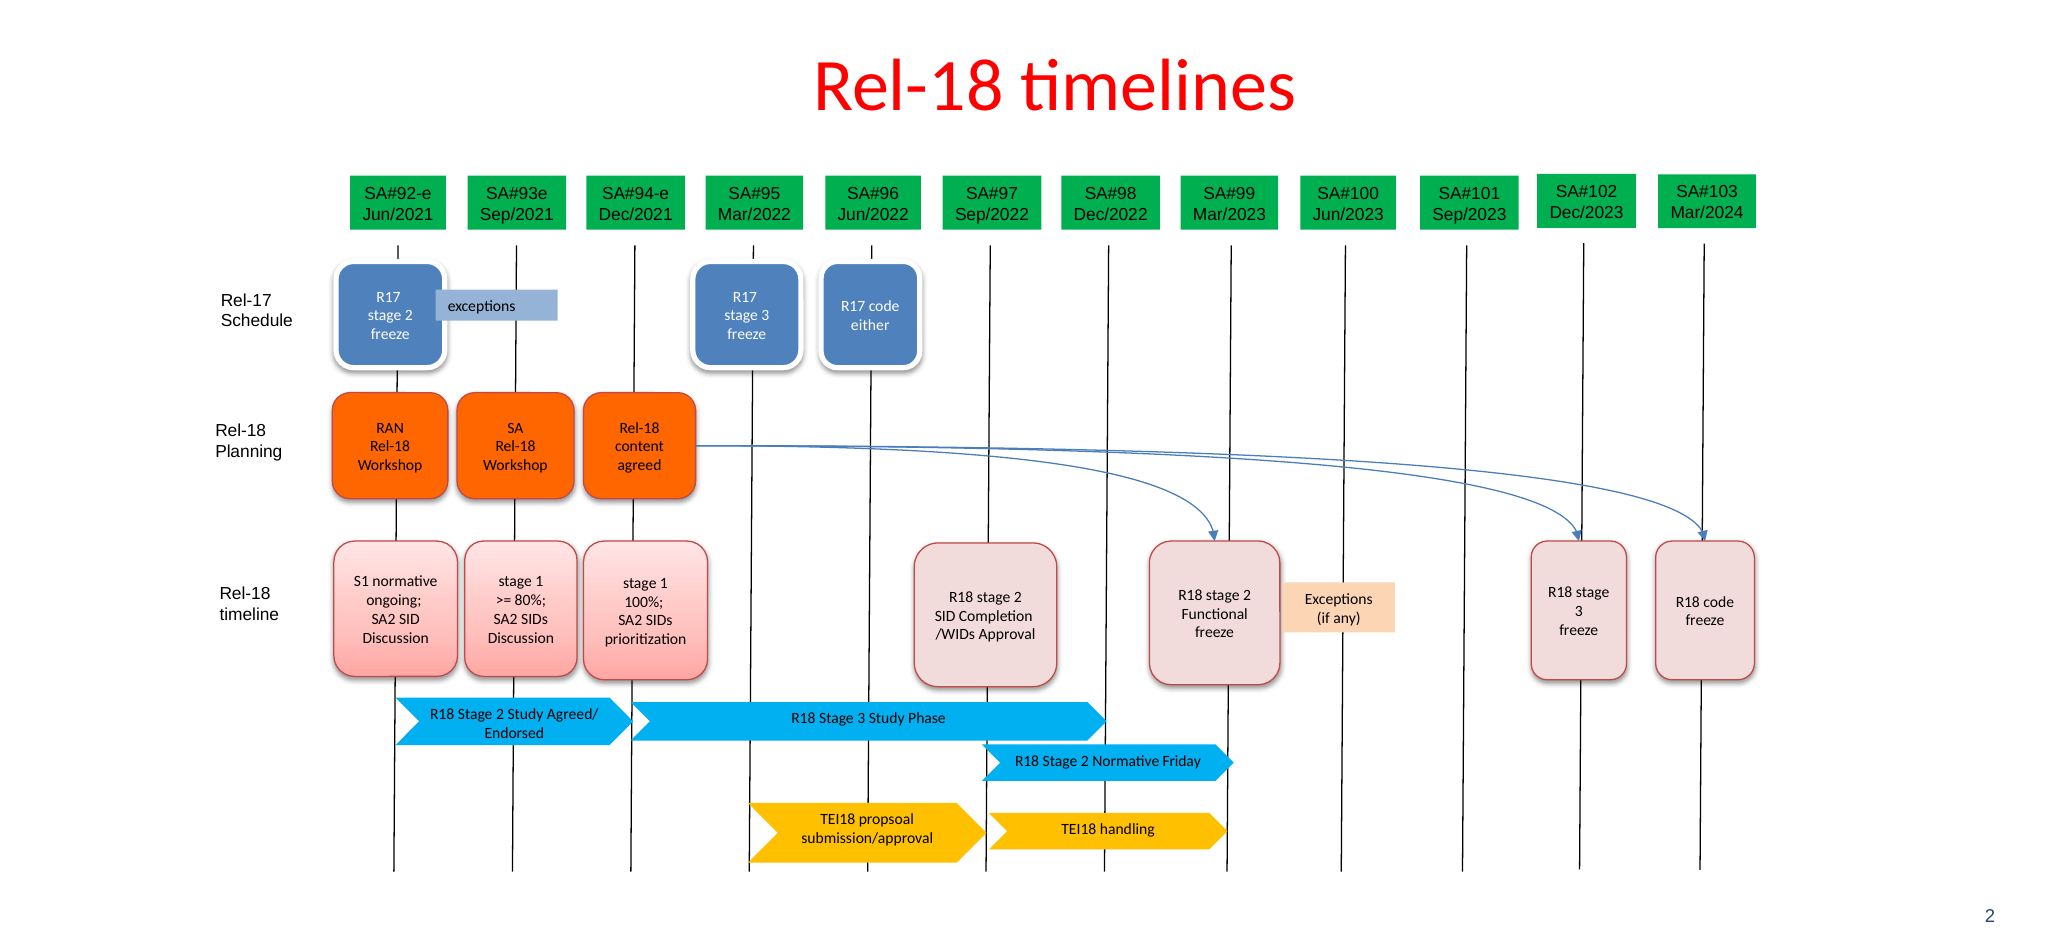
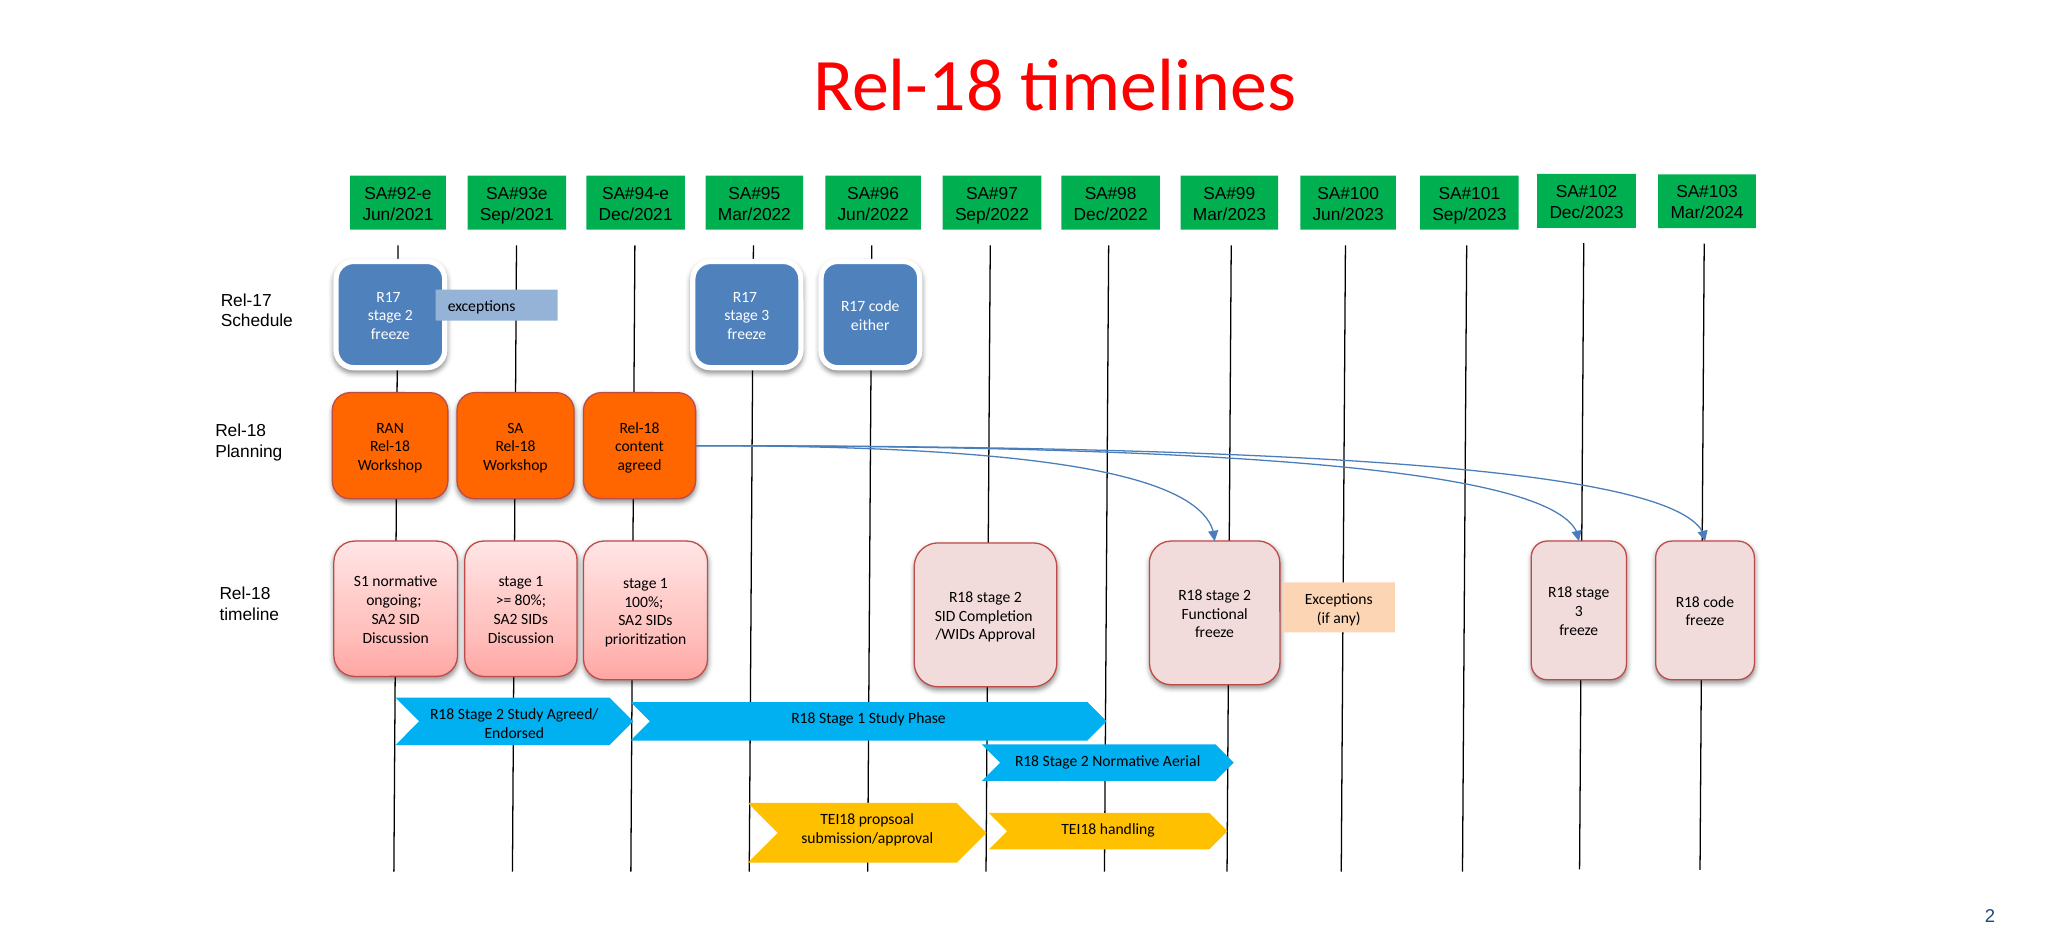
3: 3 -> 1 (861, 718)
Friday: Friday -> Aerial (1182, 761)
